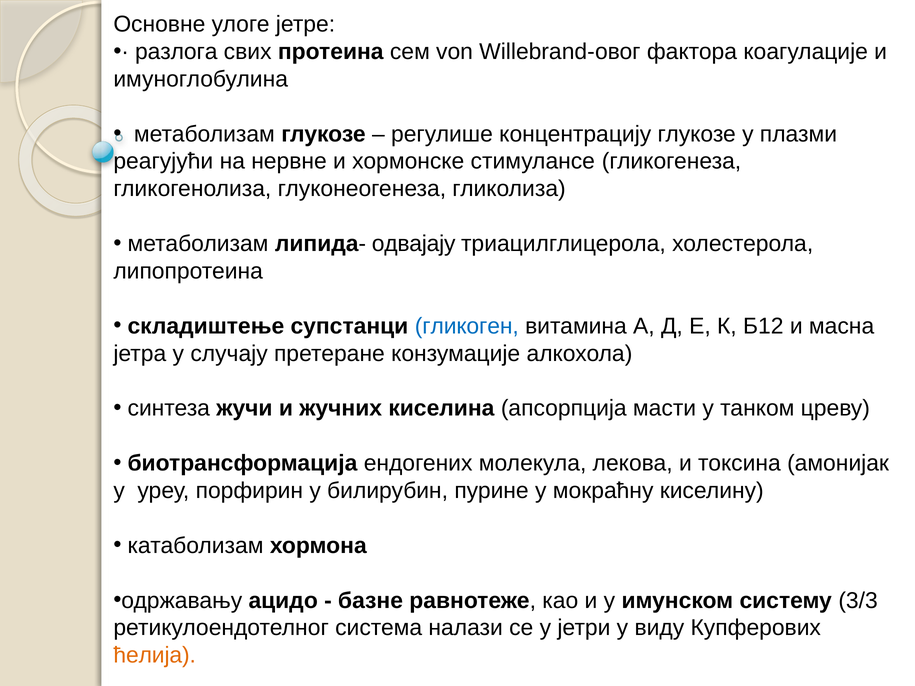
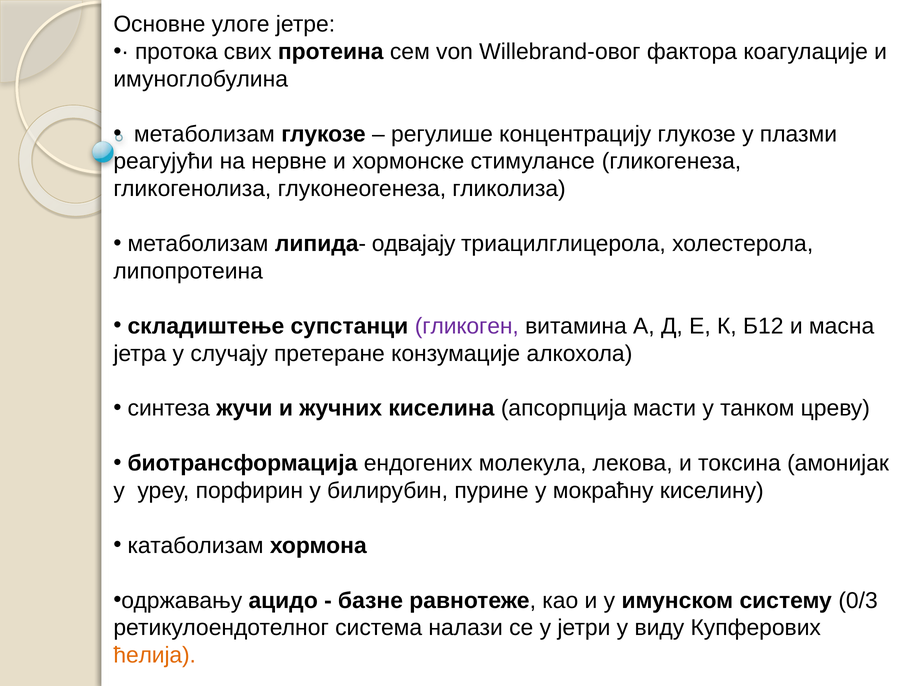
разлога: разлога -> протока (176, 52)
гликоген colour: blue -> purple (467, 326)
3/3: 3/3 -> 0/3 (858, 601)
